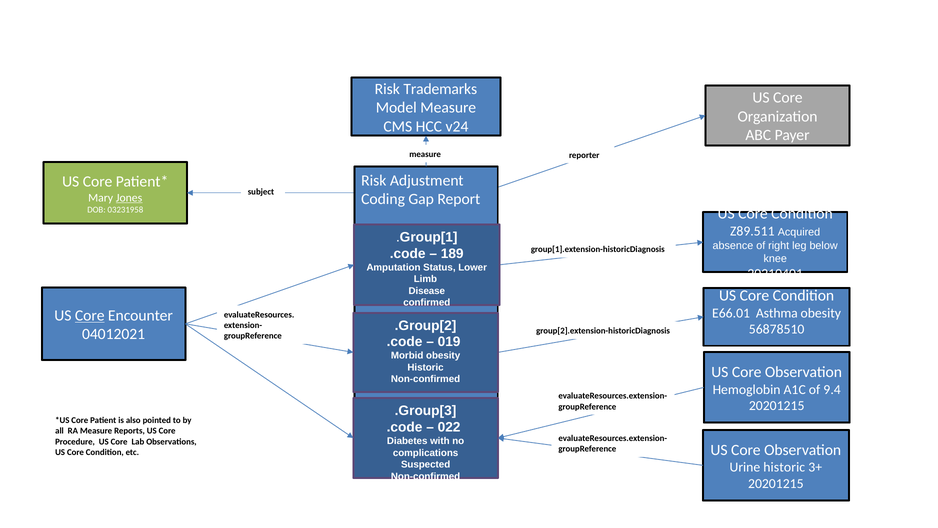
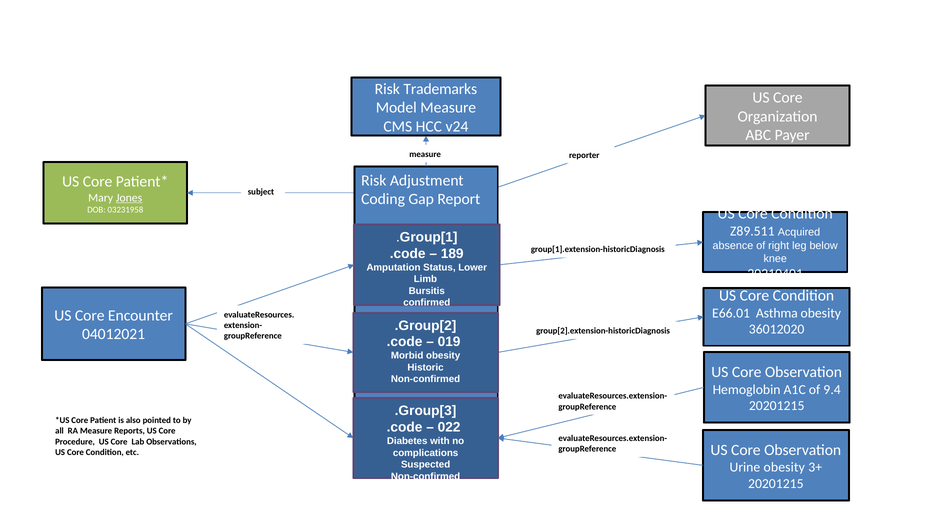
Disease: Disease -> Bursitis (427, 291)
Core underline: present -> none (90, 315)
56878510: 56878510 -> 36012020 (777, 329)
Urine historic: historic -> obesity (784, 467)
